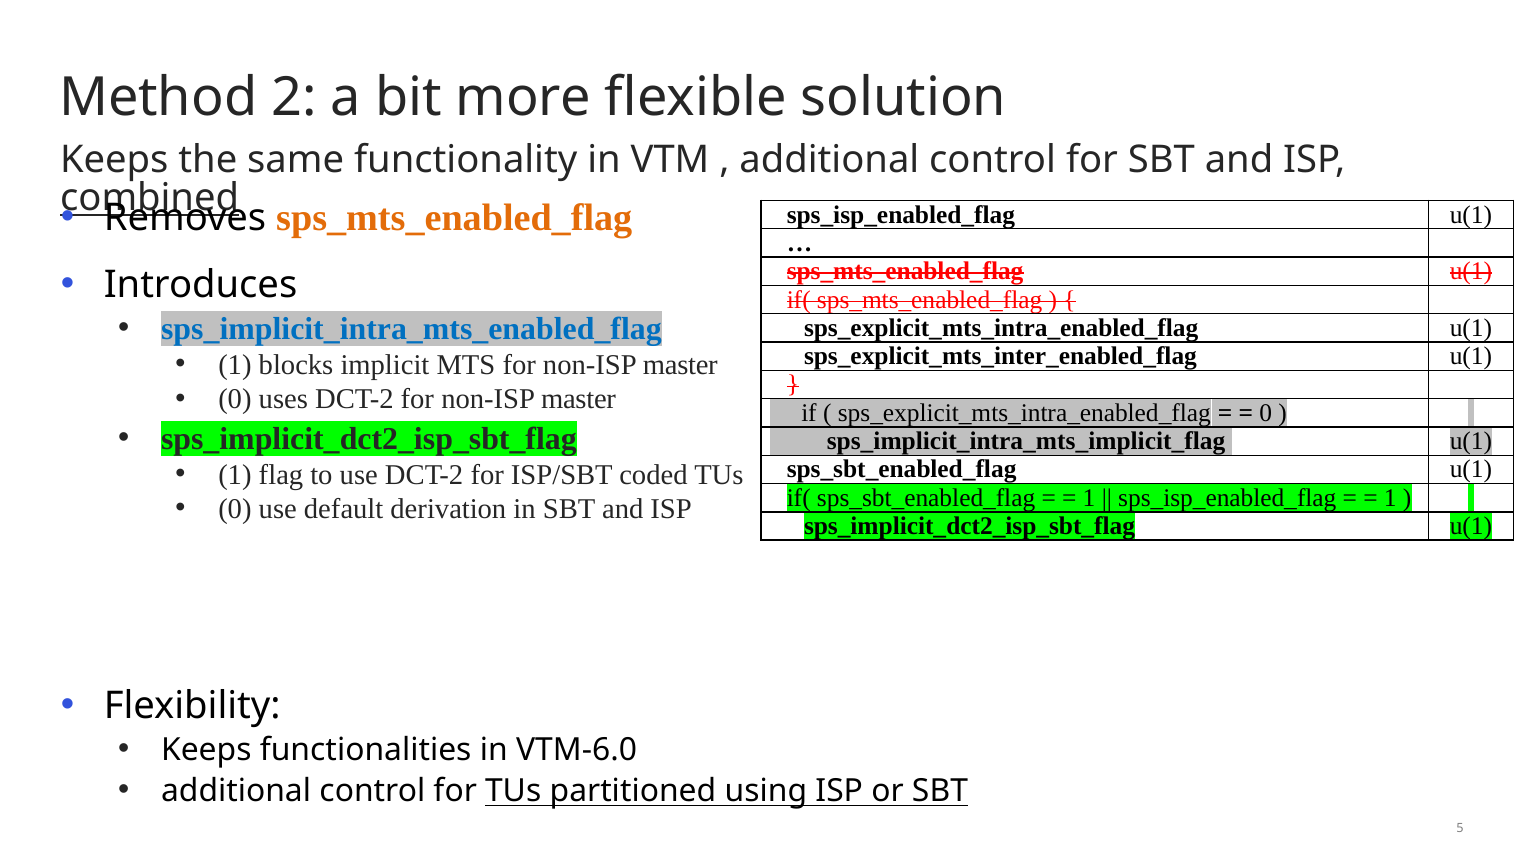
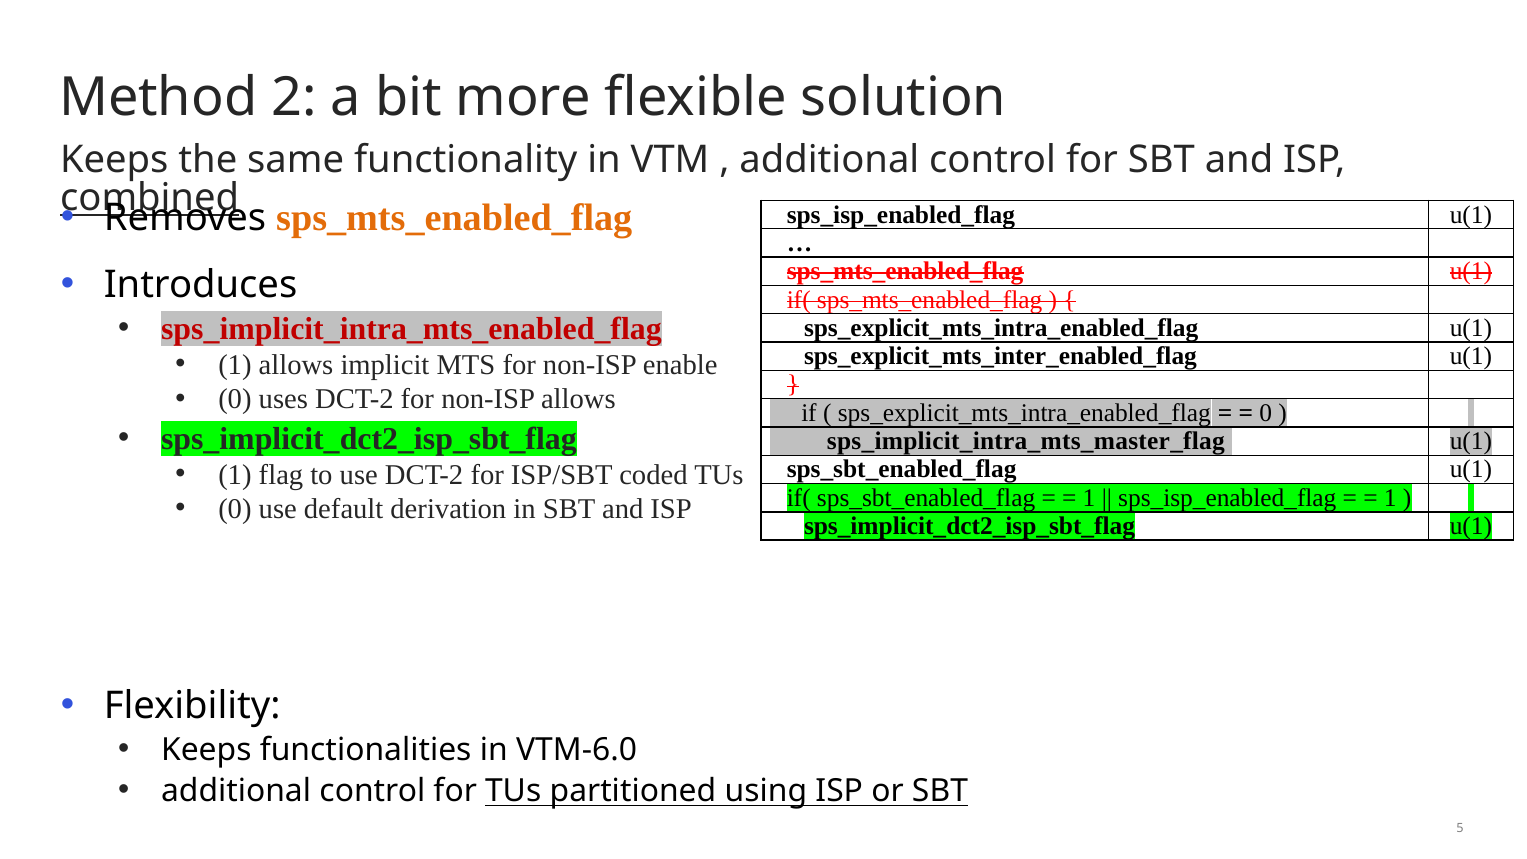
sps_implicit_intra_mts_enabled_flag colour: blue -> red (411, 329)
1 blocks: blocks -> allows (296, 365)
MTS for non-ISP master: master -> enable (680, 365)
DCT-2 for non-ISP master: master -> allows (578, 399)
sps_implicit_intra_mts_implicit_flag: sps_implicit_intra_mts_implicit_flag -> sps_implicit_intra_mts_master_flag (1026, 441)
